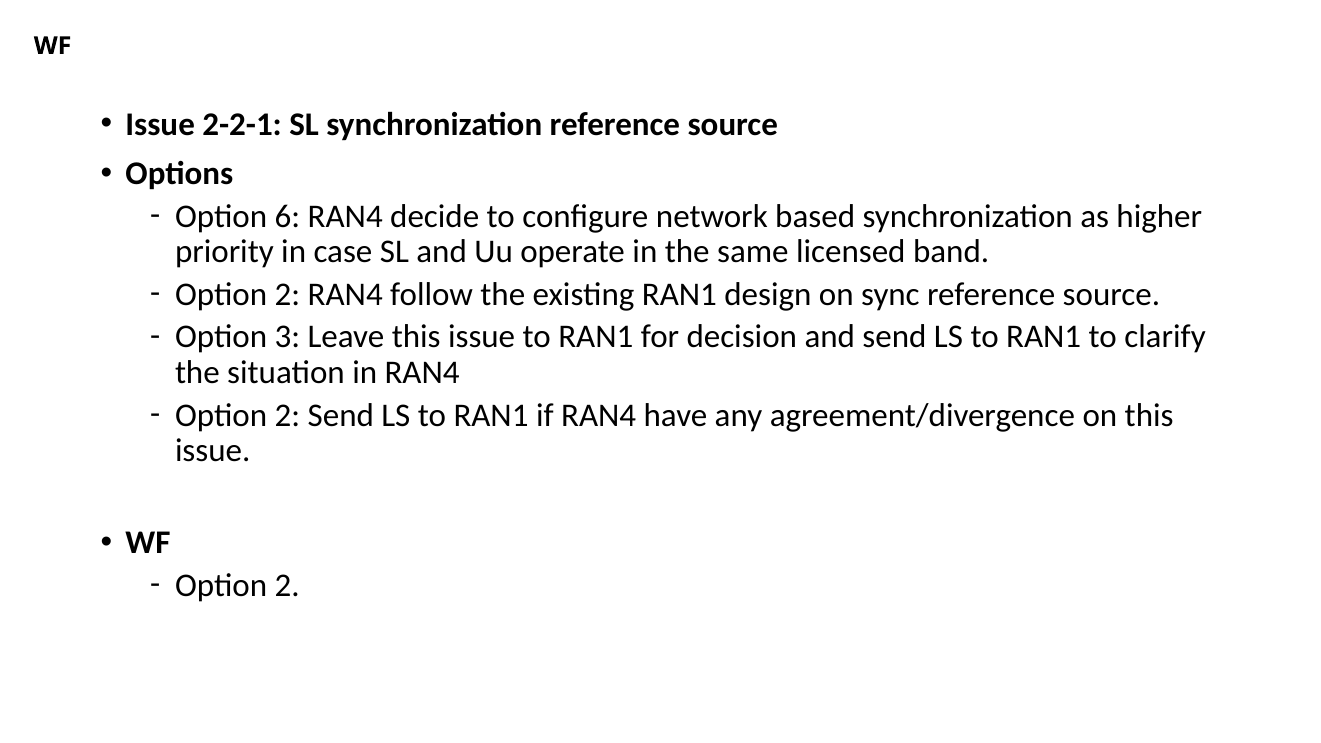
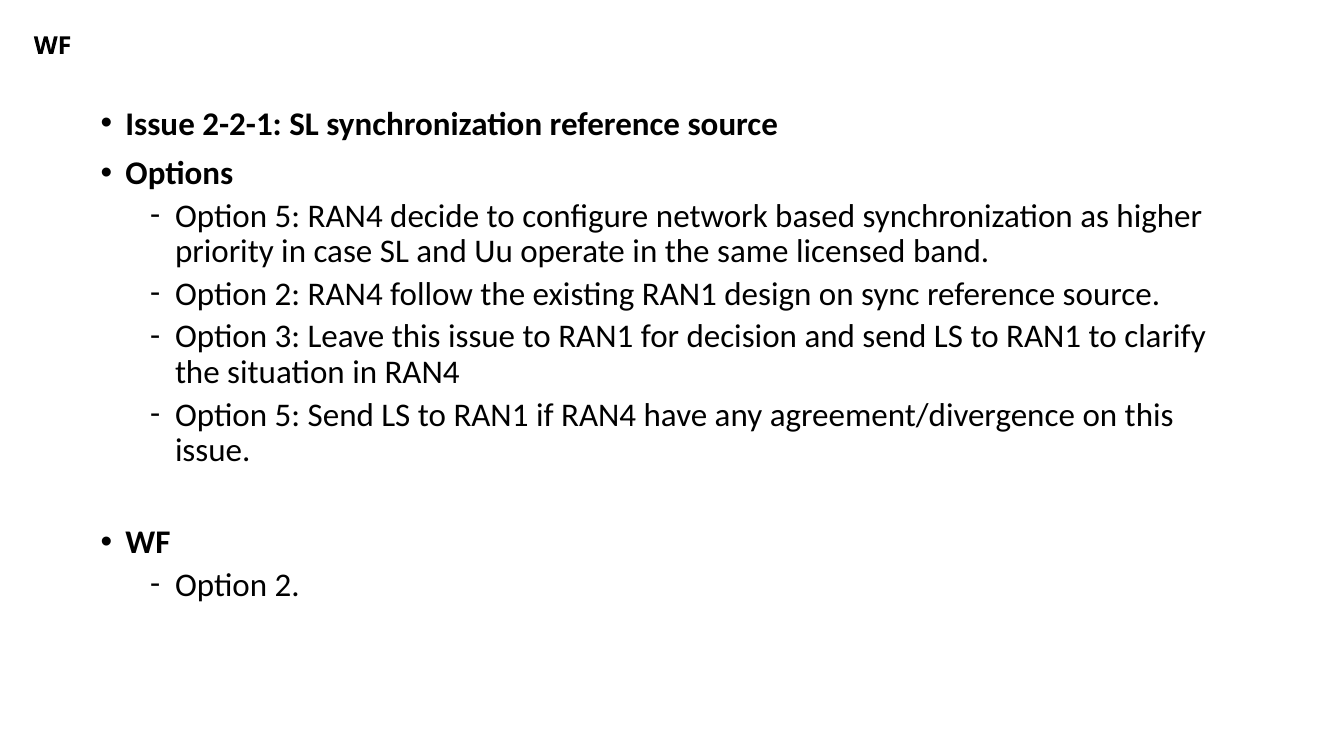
6: 6 -> 5 (287, 216)
2: 2 -> 5 (287, 415)
